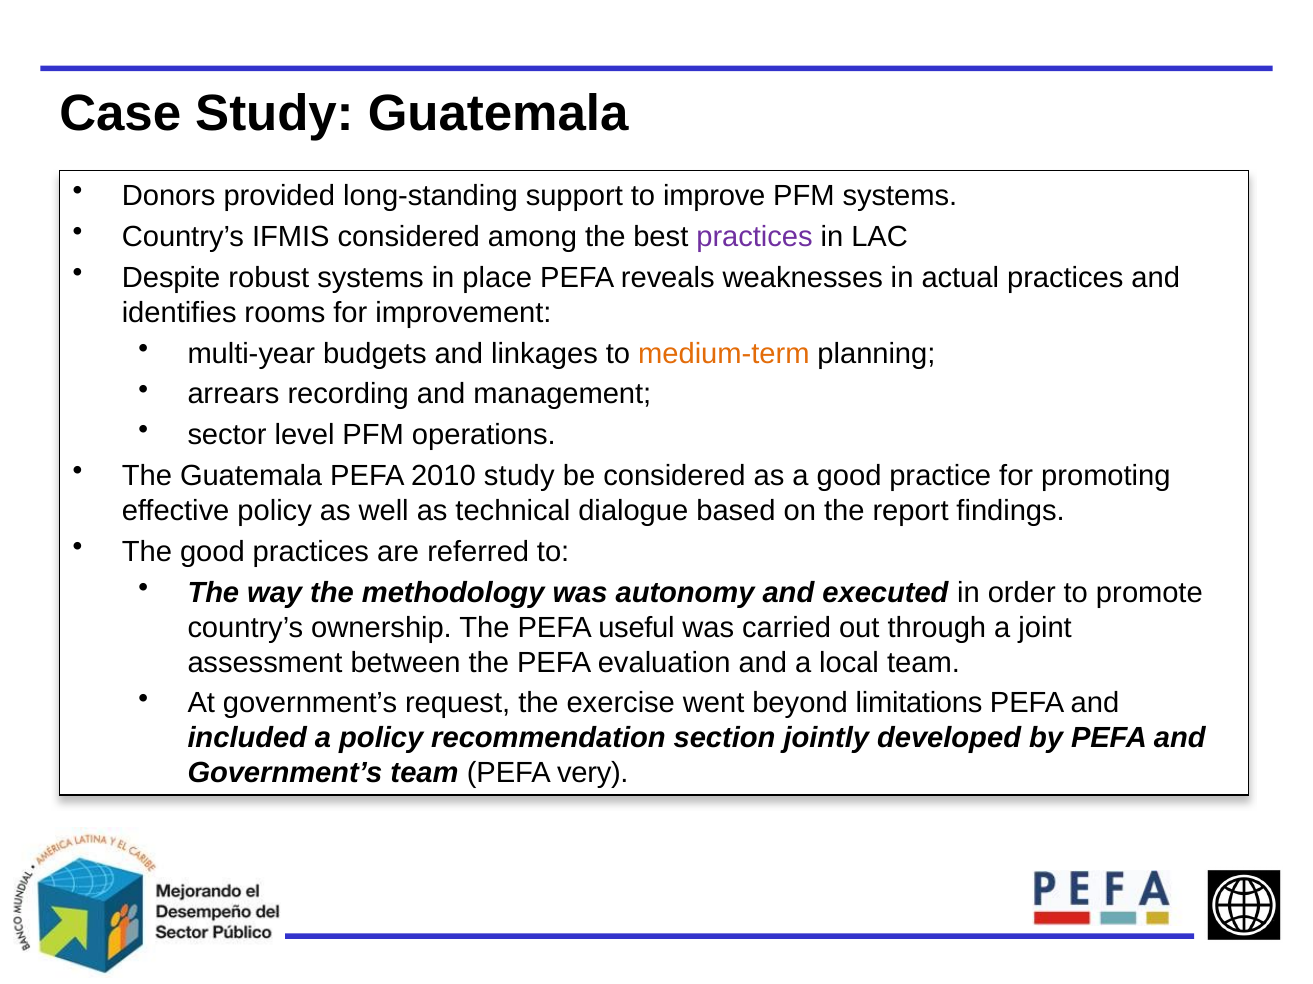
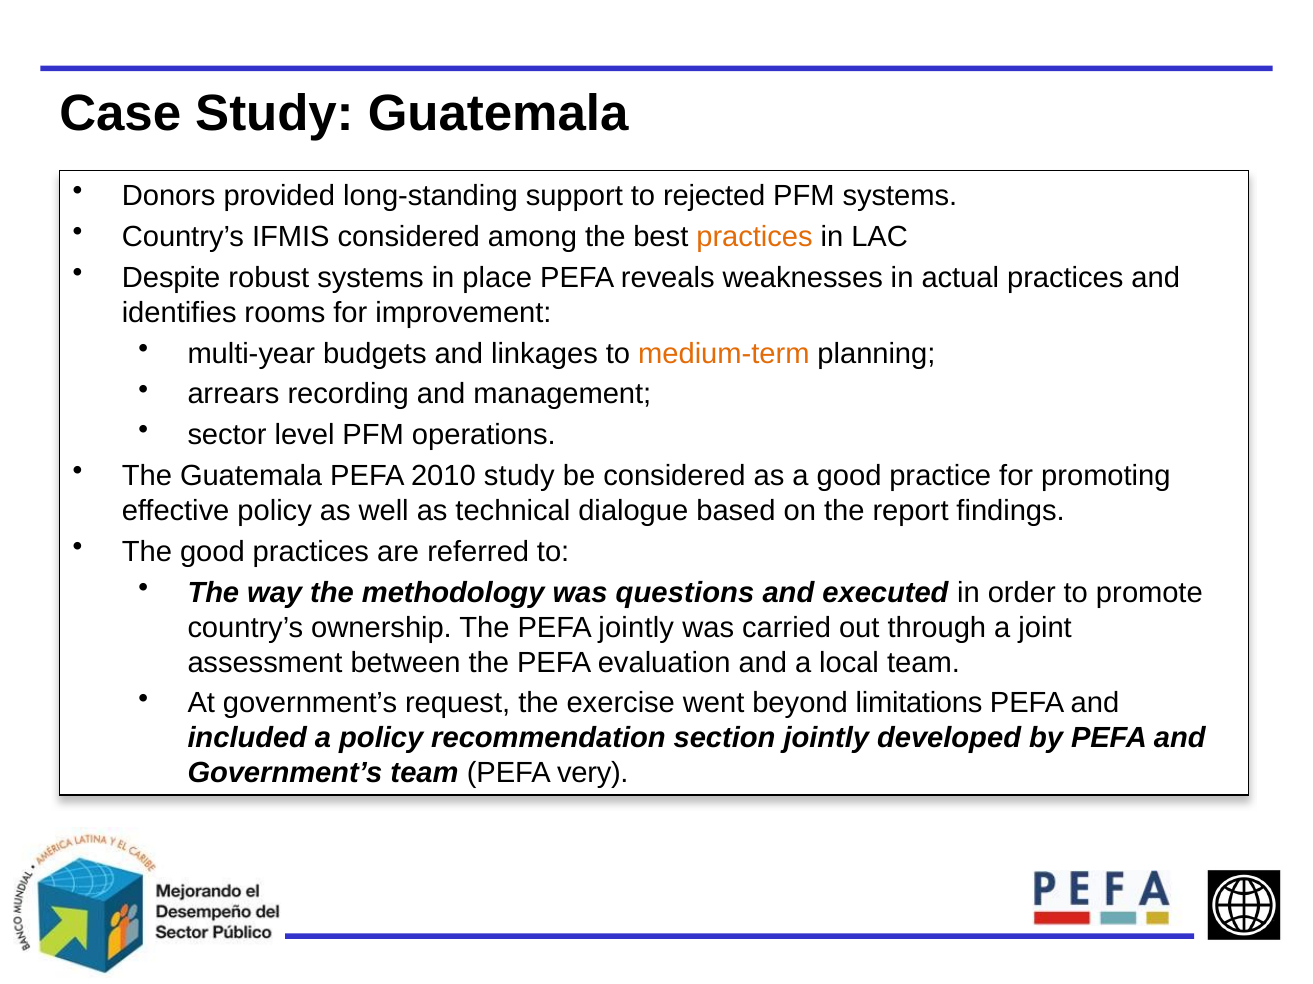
improve: improve -> rejected (714, 196)
practices colour: purple -> orange (755, 237)
autonomy: autonomy -> questions (685, 593)
PEFA useful: useful -> jointly (636, 628)
